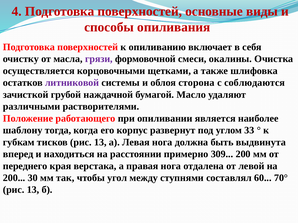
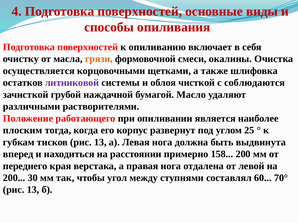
грязи colour: purple -> orange (99, 59)
сторона: сторона -> чисткой (197, 83)
шаблону: шаблону -> плоским (23, 131)
33: 33 -> 25 (249, 131)
309: 309 -> 158 (222, 154)
